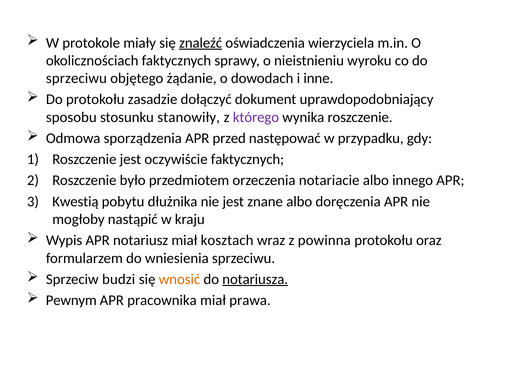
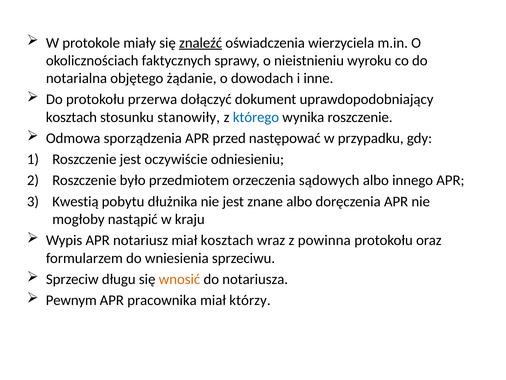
sprzeciwu: sprzeciwu -> notarialna (76, 78)
zasadzie: zasadzie -> przerwa (152, 99)
sposobu: sposobu -> kosztach (71, 117)
którego colour: purple -> blue (256, 117)
oczywiście faktycznych: faktycznych -> odniesieniu (247, 159)
notariacie: notariacie -> sądowych (329, 180)
budzi: budzi -> długu (119, 279)
notariusza underline: present -> none (255, 279)
prawa: prawa -> którzy (250, 300)
